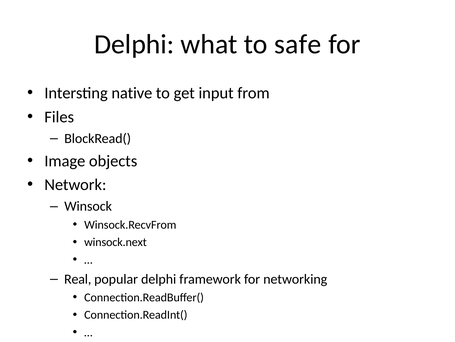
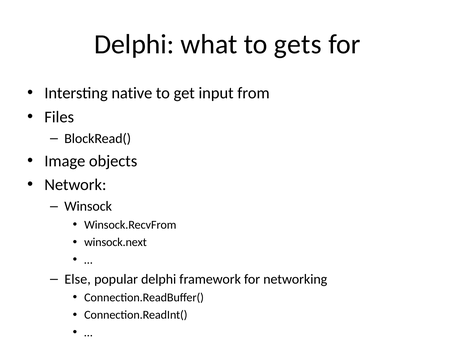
safe: safe -> gets (298, 44)
Real: Real -> Else (78, 278)
